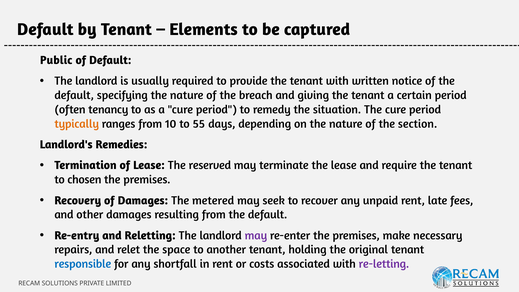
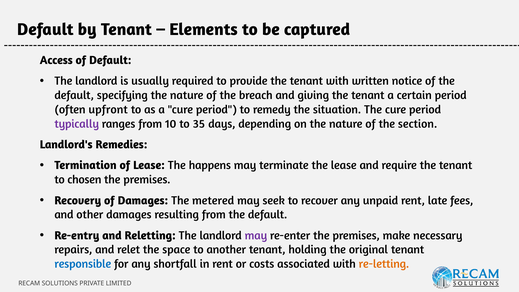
Public: Public -> Access (56, 60)
tenancy: tenancy -> upfront (108, 110)
typically colour: orange -> purple (77, 124)
55: 55 -> 35 (199, 124)
reserved: reserved -> happens (210, 165)
re-letting colour: purple -> orange (384, 264)
